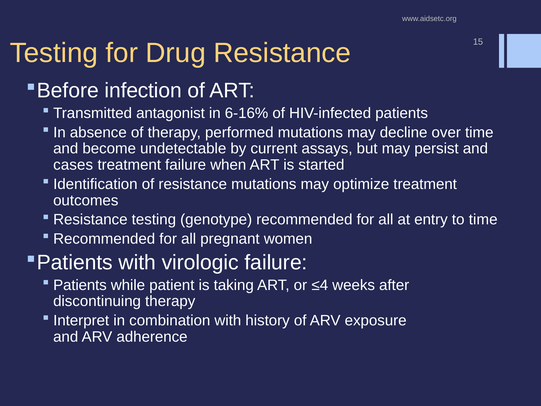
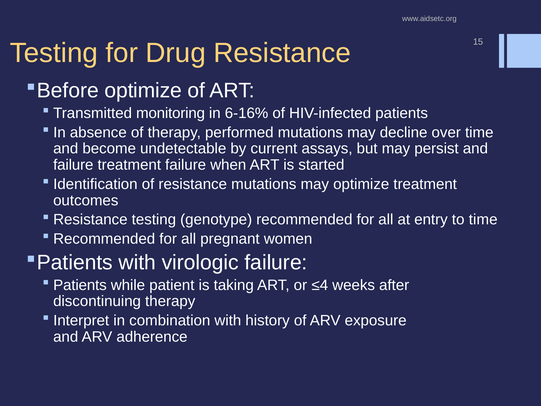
infection: infection -> optimize (143, 91)
antagonist: antagonist -> monitoring (171, 113)
cases: cases -> failure (73, 165)
